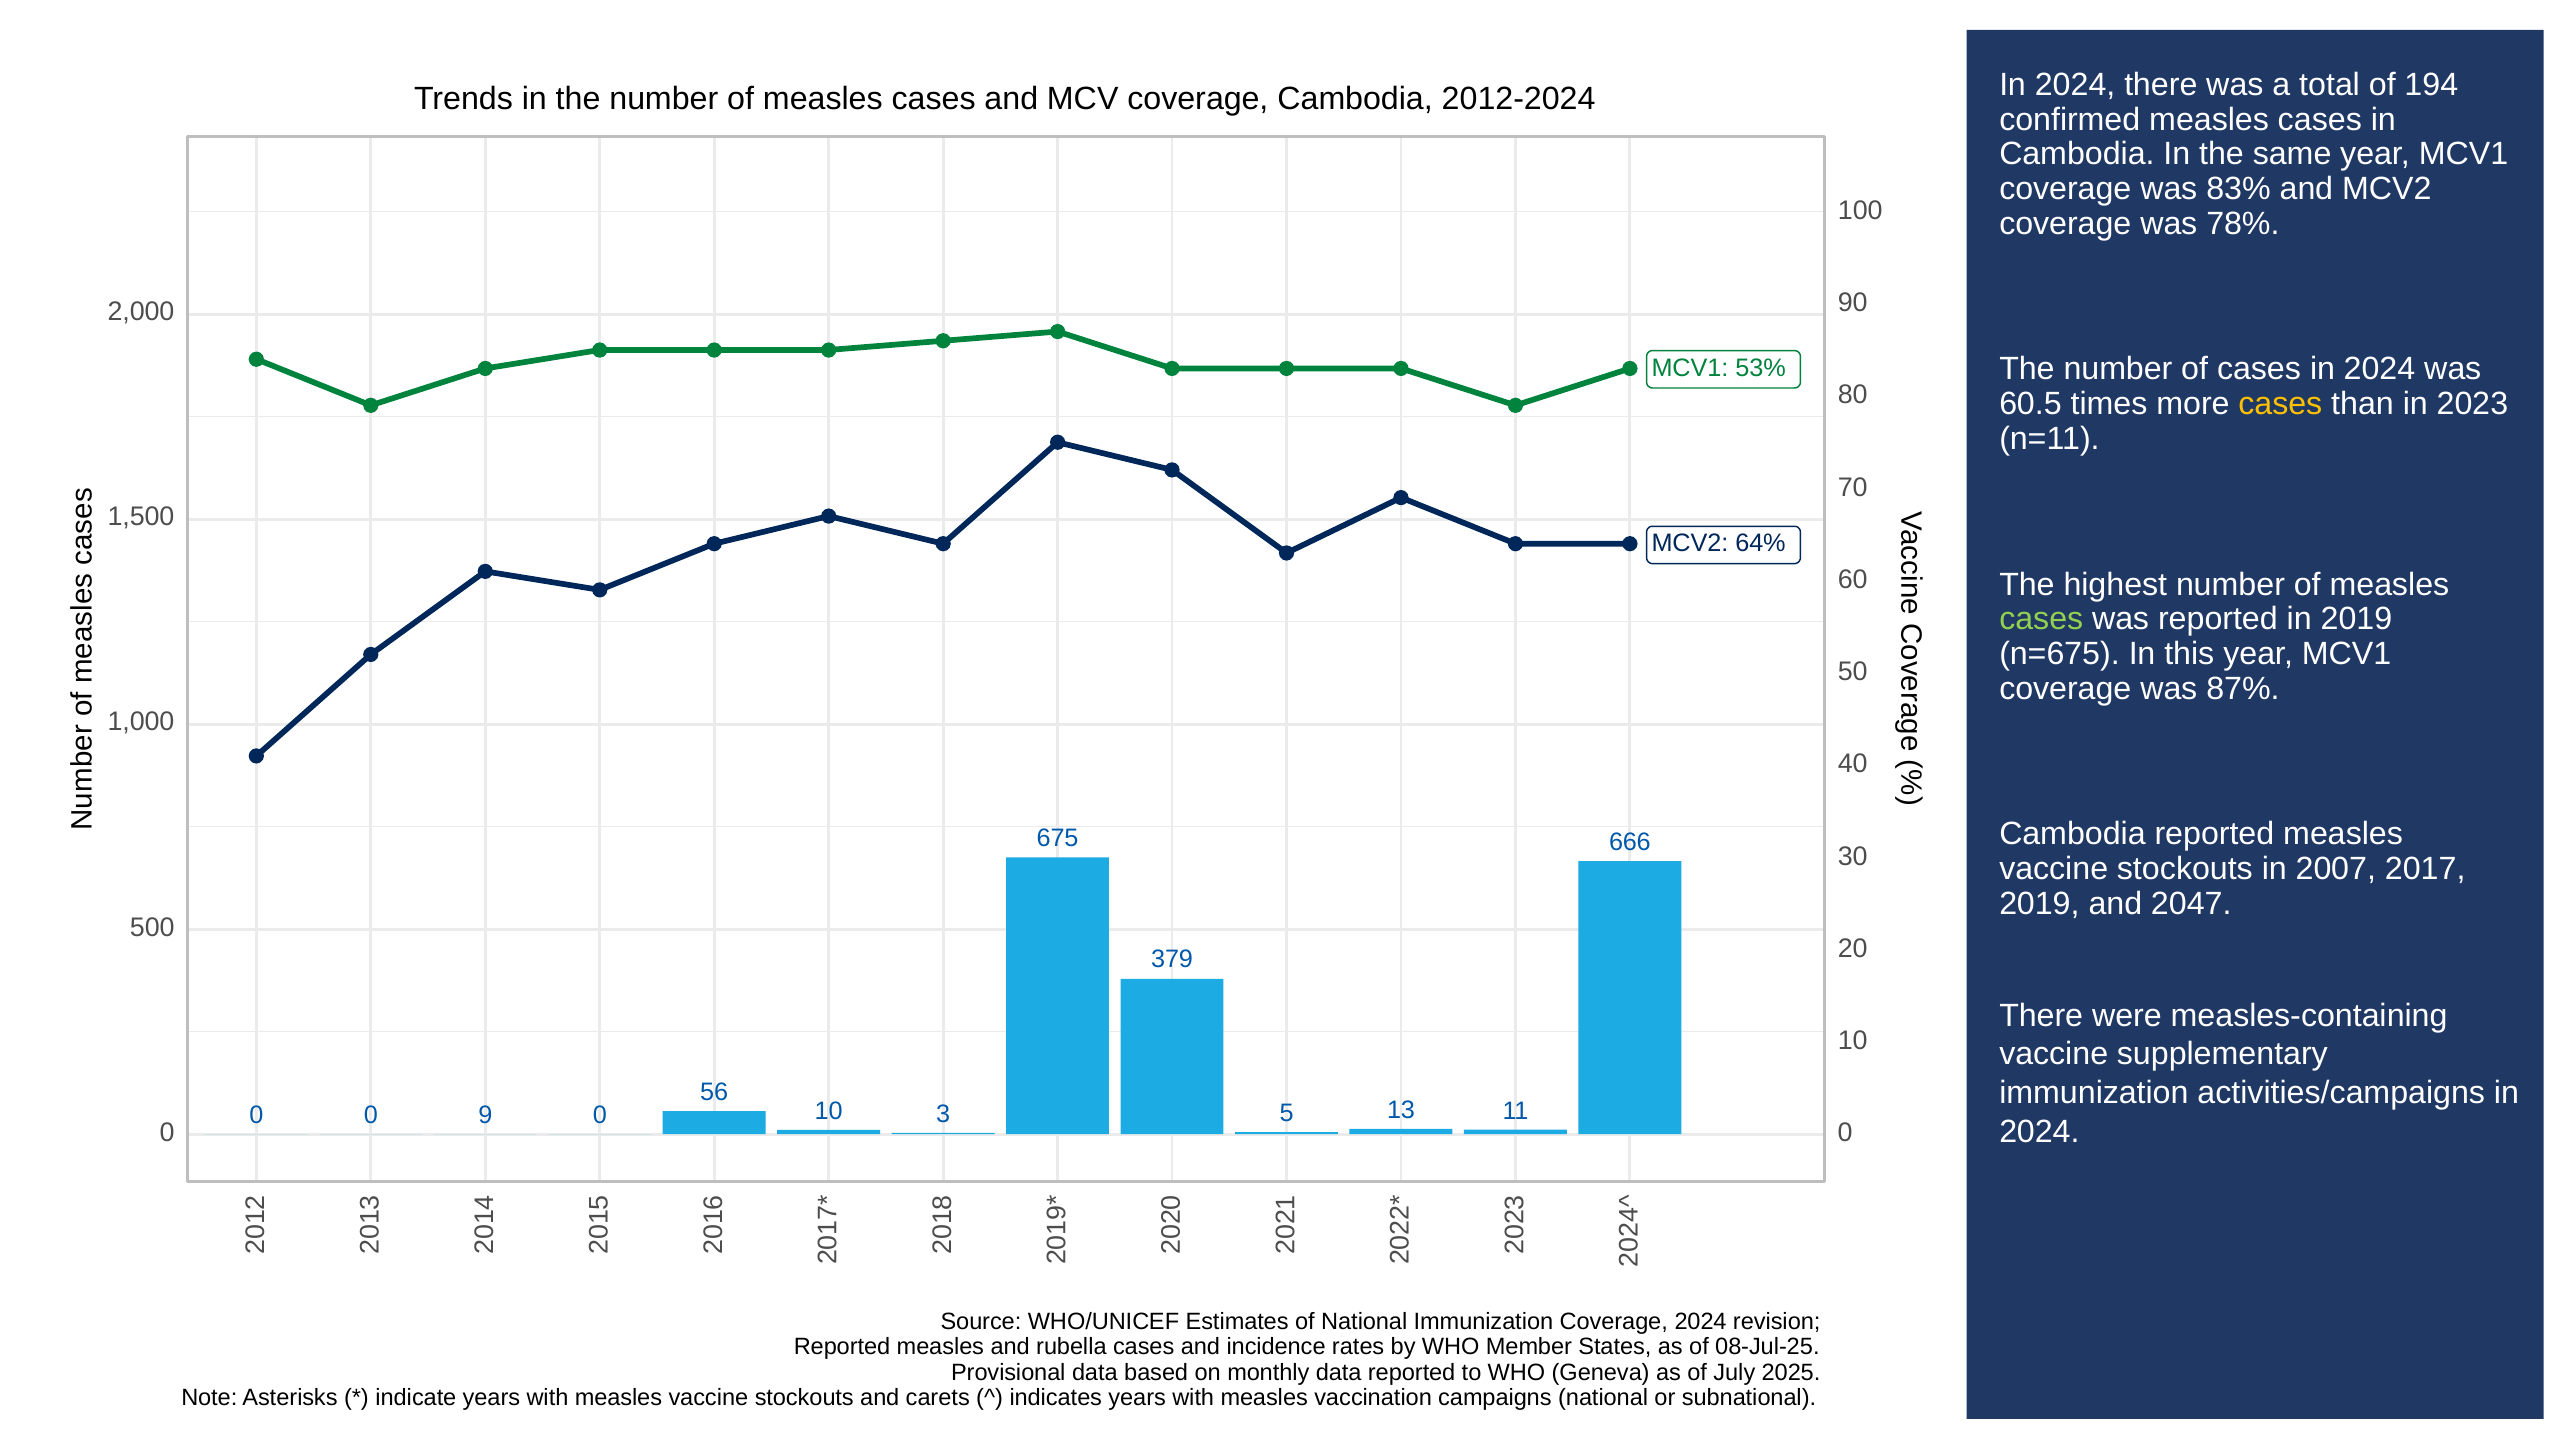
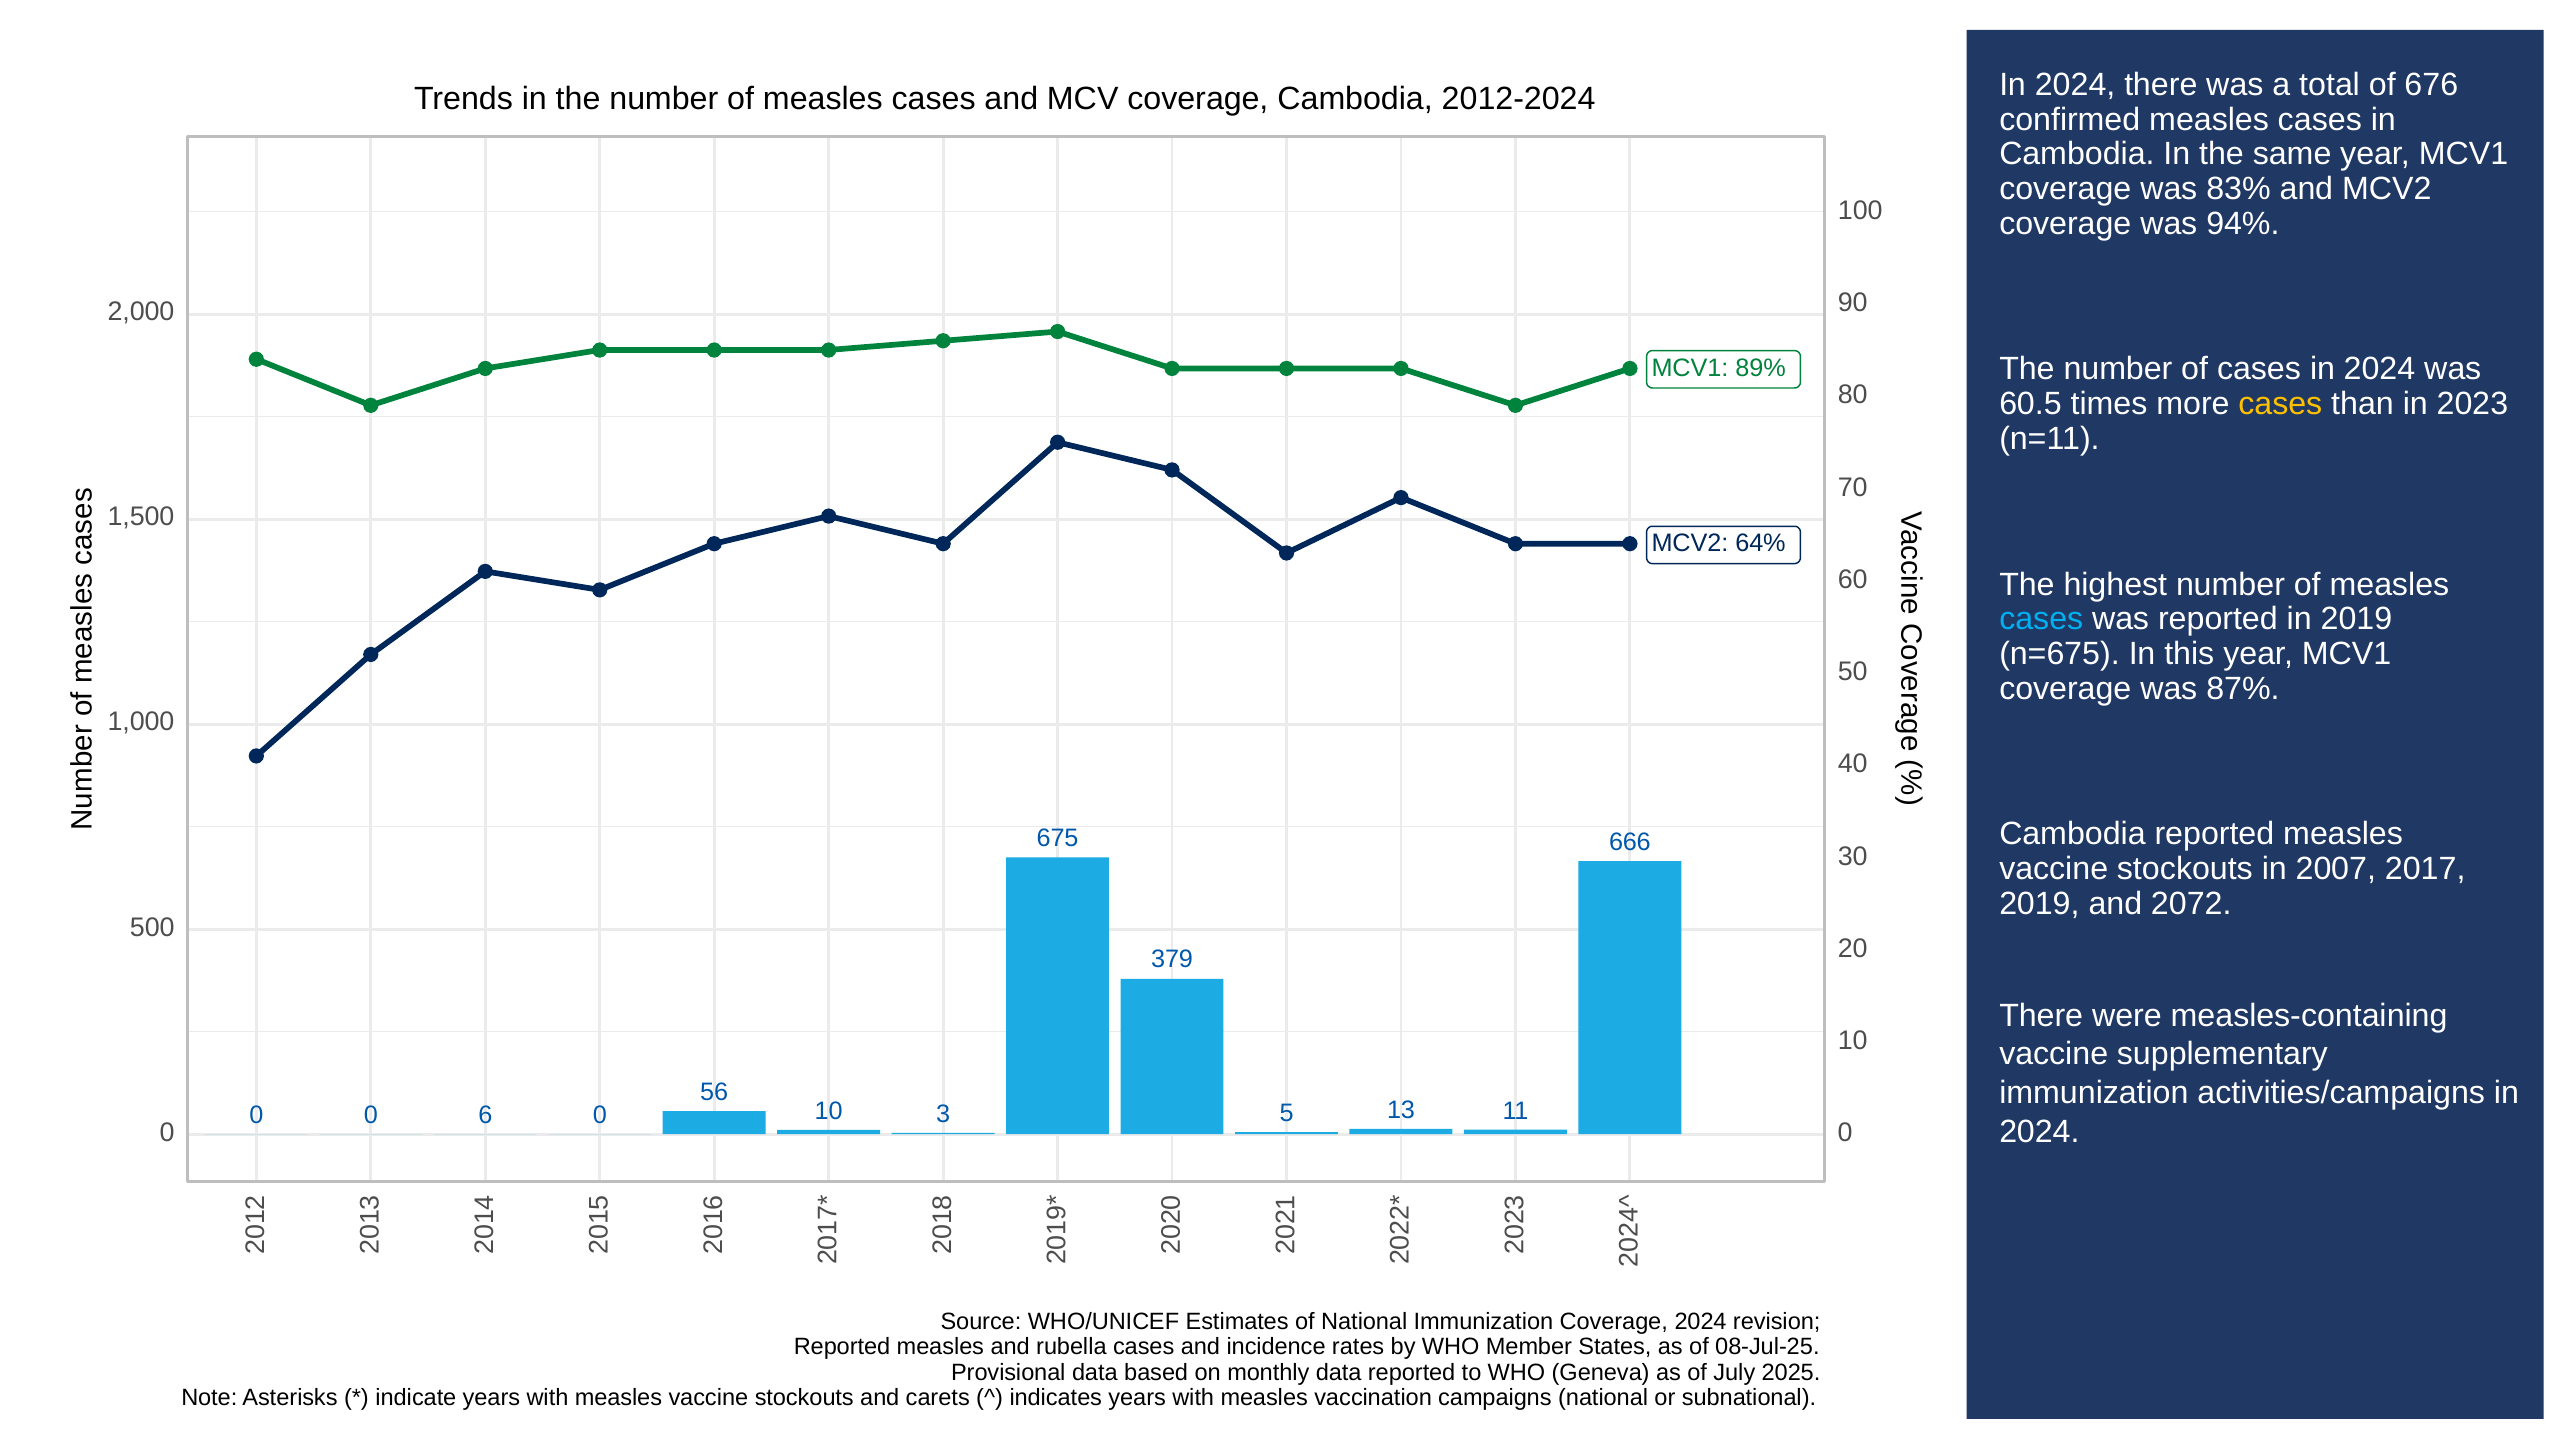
194: 194 -> 676 (2431, 85)
78%: 78% -> 94% (2243, 224)
53%: 53% -> 89% (1761, 368)
cases colour: light green -> light blue (2041, 619)
2047: 2047 -> 2072 (2191, 904)
0 9: 9 -> 6 (485, 1115)
